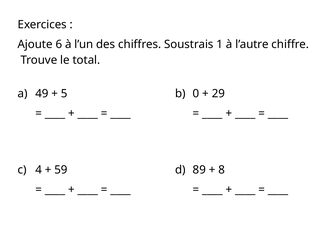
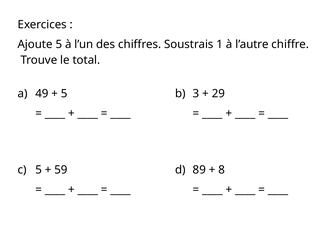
Ajoute 6: 6 -> 5 (59, 44)
0: 0 -> 3 (196, 93)
c 4: 4 -> 5 (39, 170)
